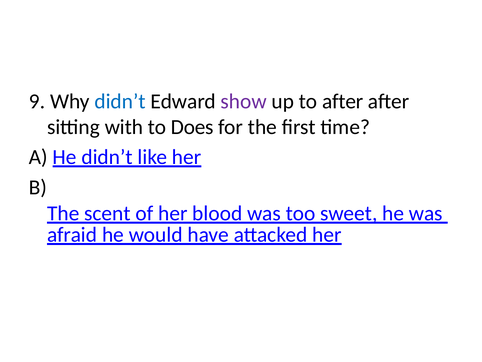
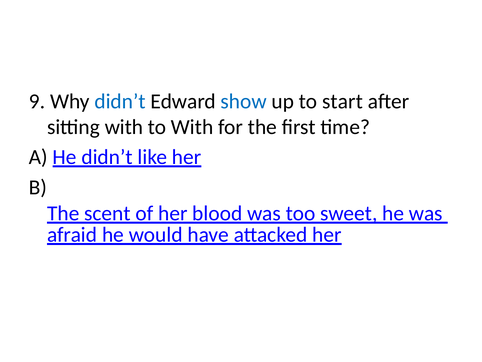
show colour: purple -> blue (244, 101)
to after: after -> start (343, 101)
to Does: Does -> With (192, 127)
